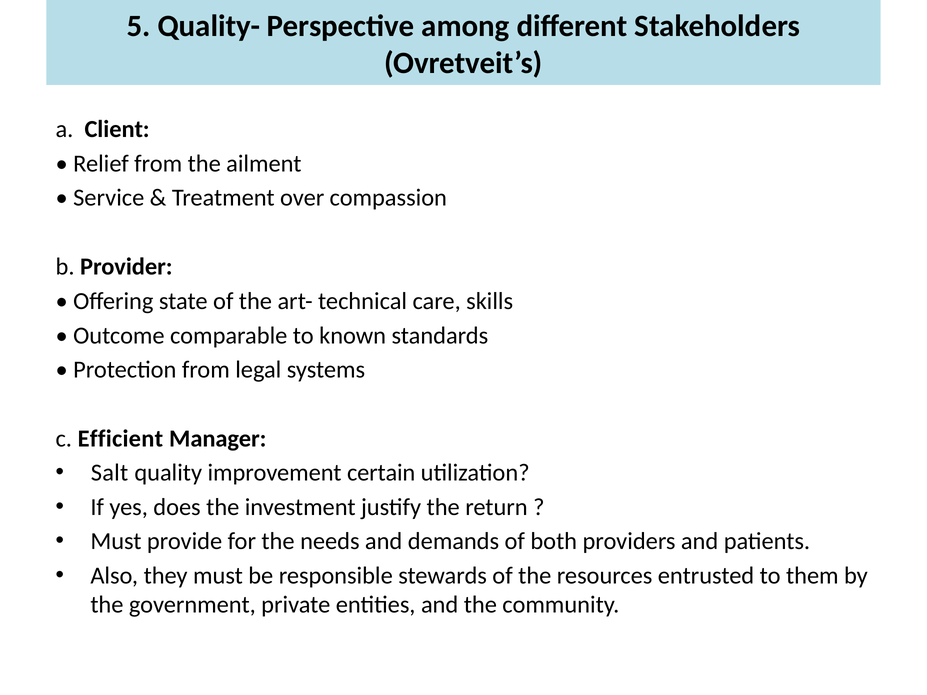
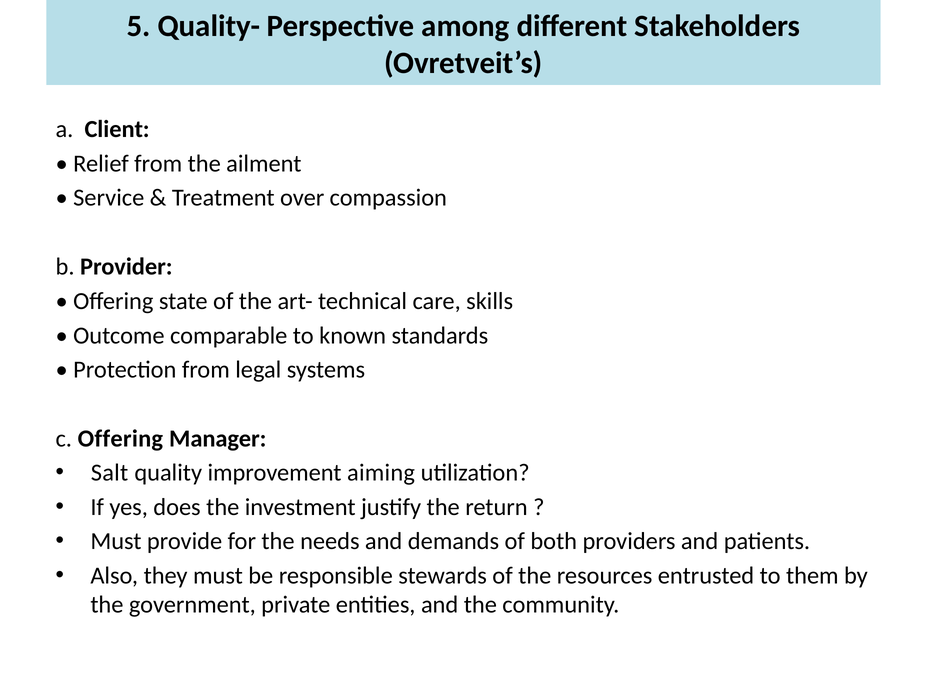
c Efficient: Efficient -> Offering (120, 439)
certain: certain -> aiming (381, 473)
